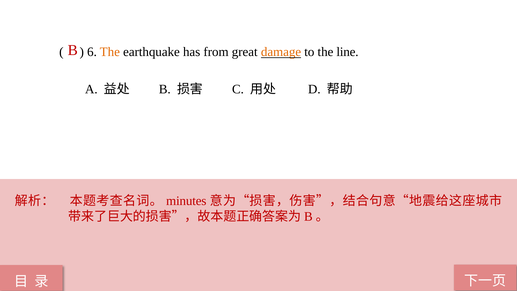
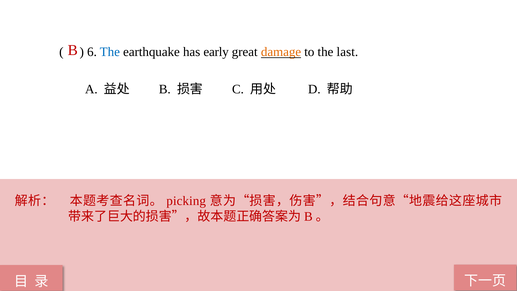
The colour: orange -> blue (110, 52)
from: from -> early (216, 52)
line: line -> last (347, 52)
minutes: minutes -> picking (186, 201)
